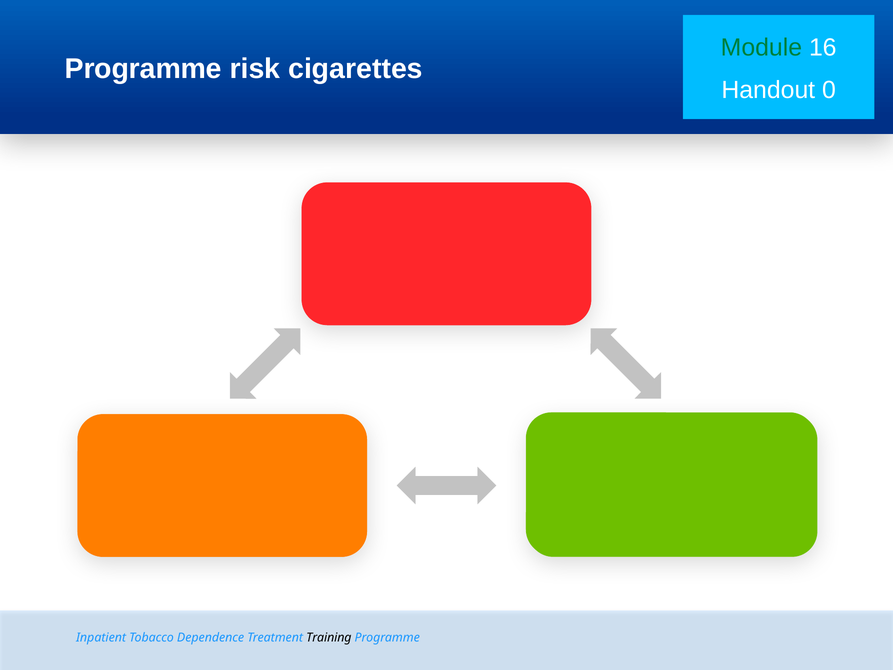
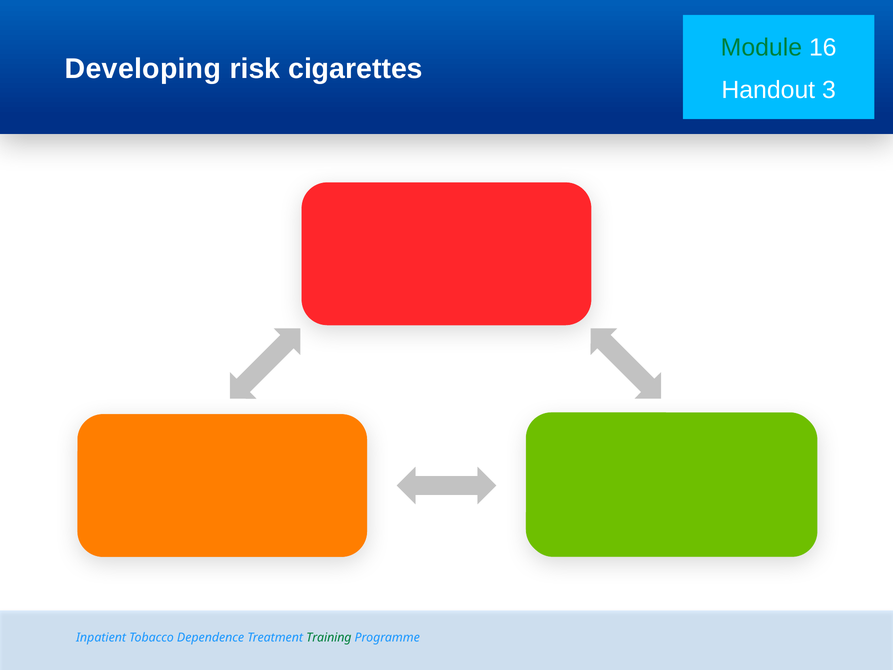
Programme: Programme -> Developing (143, 69)
0: 0 -> 3 (829, 90)
Training colour: black -> green (329, 637)
